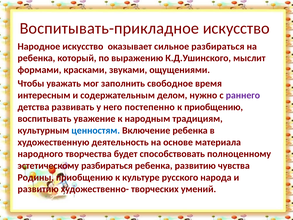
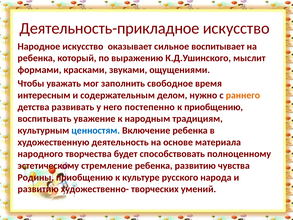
Воспитывать-прикладное: Воспитывать-прикладное -> Деятельность-прикладное (109, 28)
сильное разбираться: разбираться -> воспитывает (218, 46)
раннего colour: purple -> orange (243, 95)
эстетическому разбираться: разбираться -> стремление (107, 166)
